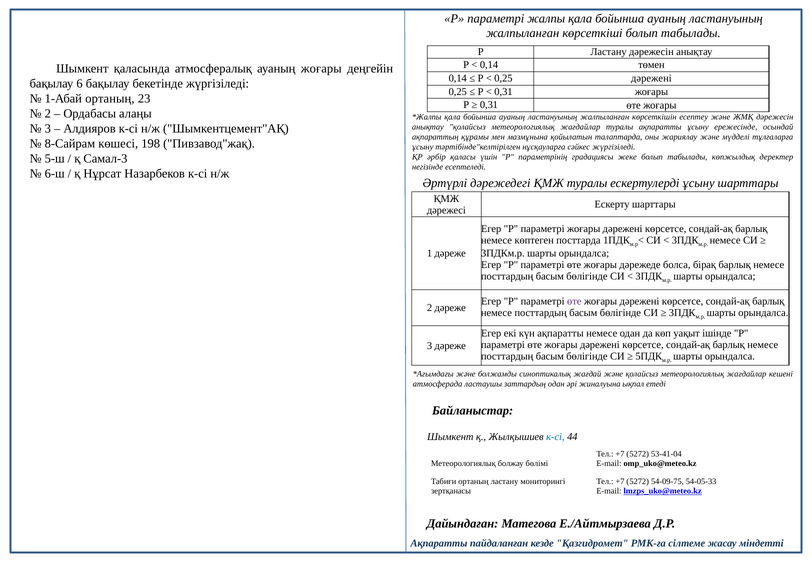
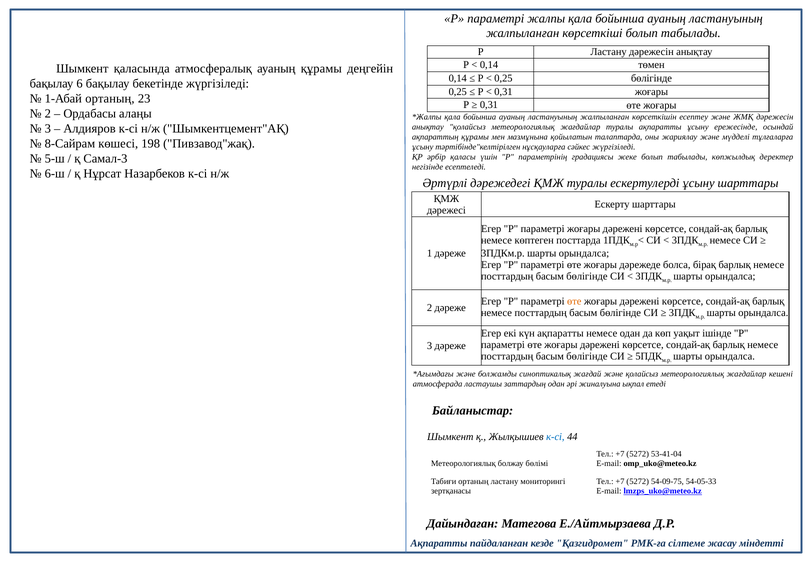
ауаның жоғары: жоғары -> құрамы (321, 69)
0,25 дәрежені: дәрежені -> бөлігінде (651, 78)
өте colour: purple -> orange (574, 301)
